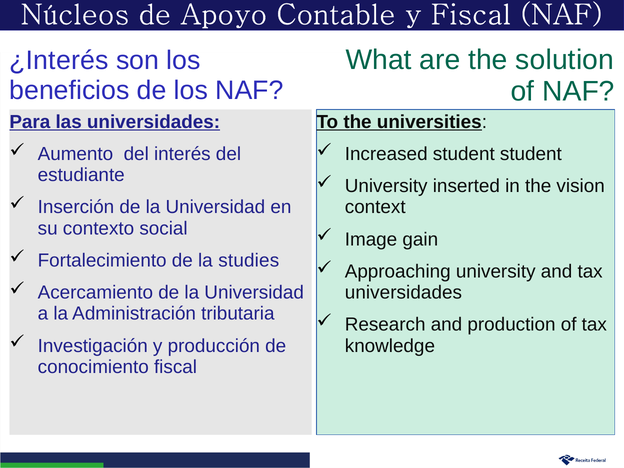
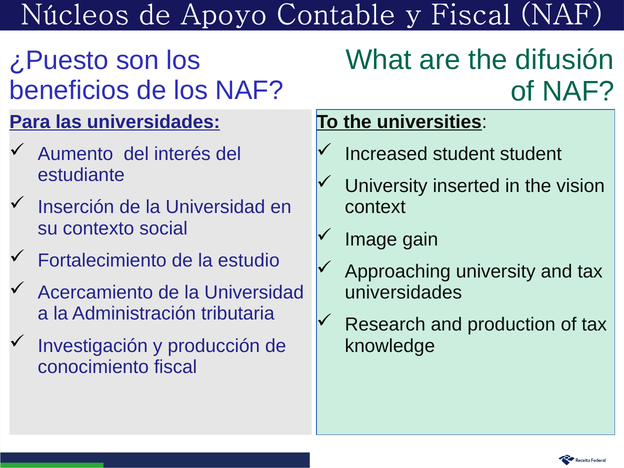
solution: solution -> difusión (565, 60)
¿Interés: ¿Interés -> ¿Puesto (59, 61)
studies: studies -> estudio (249, 260)
